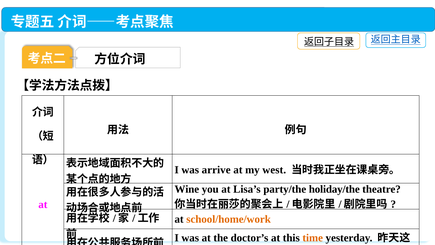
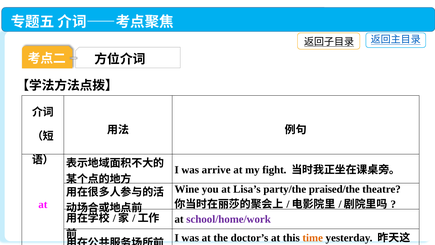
west: west -> fight (274, 170)
holiday/the: holiday/the -> praised/the (334, 189)
school/home/work colour: orange -> purple (229, 219)
